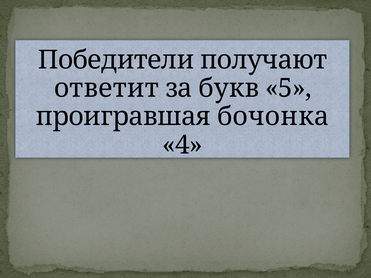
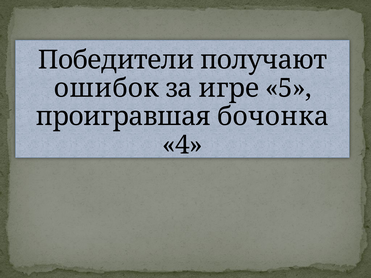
ответит: ответит -> ошибок (106, 88)
букв: букв -> игре (229, 88)
